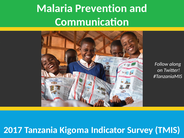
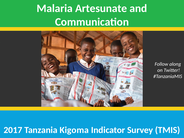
Prevention: Prevention -> Artesunate (101, 8)
